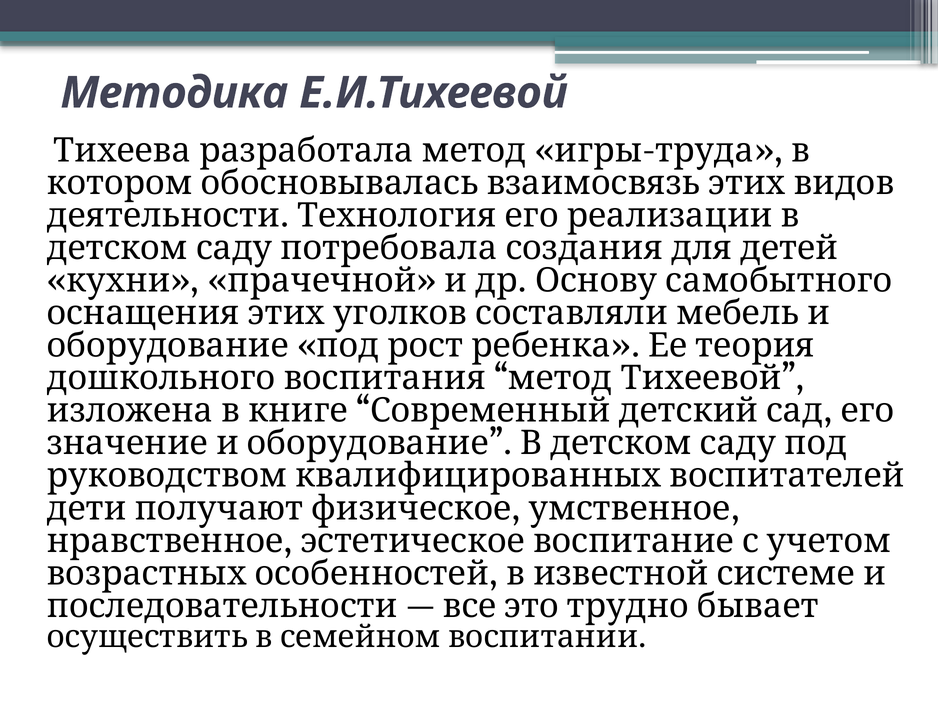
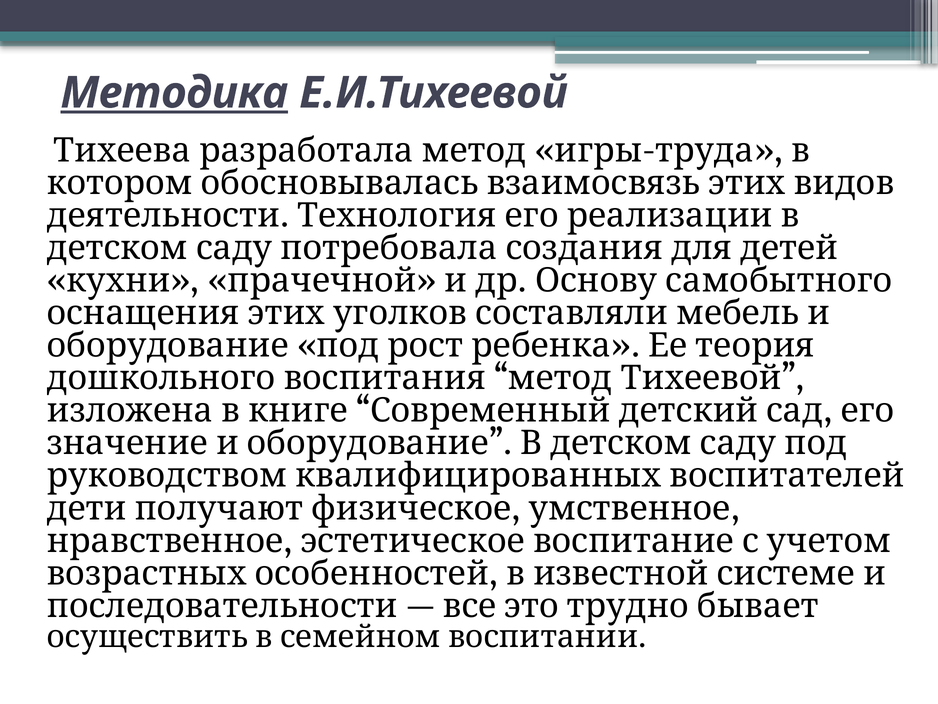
Методика underline: none -> present (174, 93)
